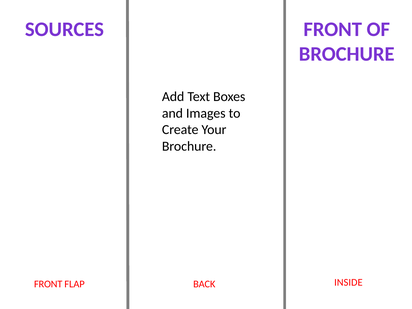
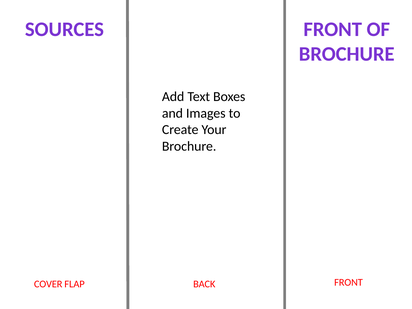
INSIDE: INSIDE -> FRONT (348, 282)
FRONT: FRONT -> COVER (48, 284)
